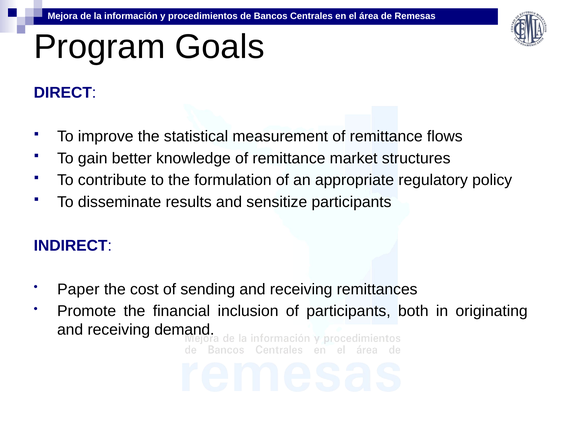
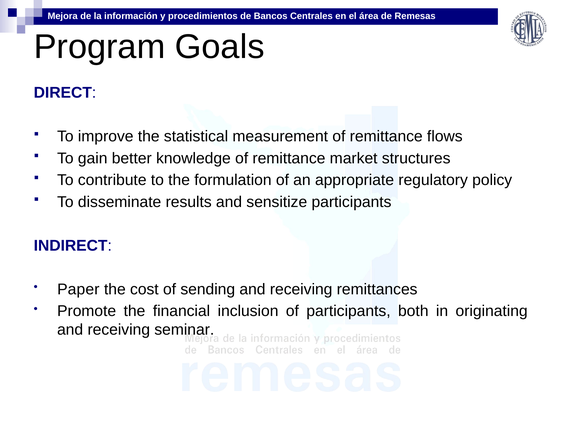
demand: demand -> seminar (184, 330)
